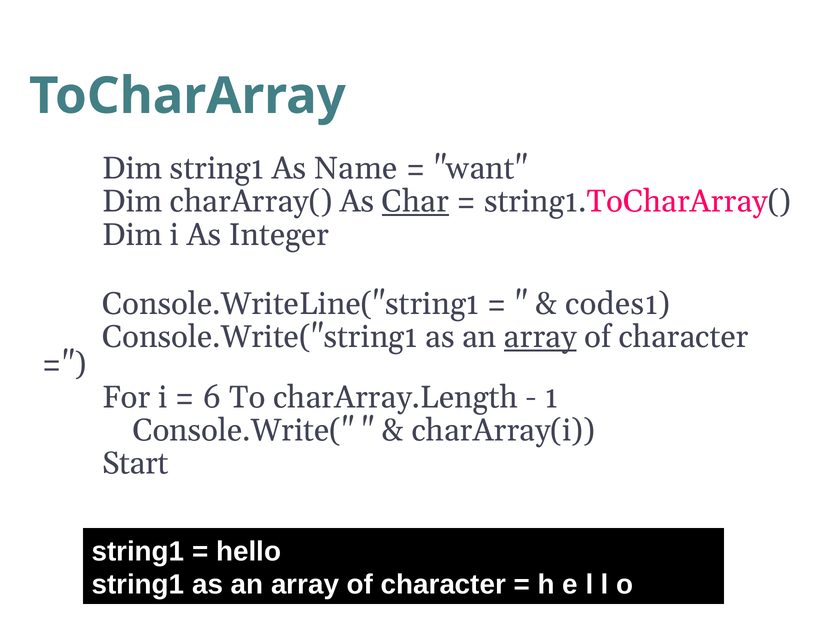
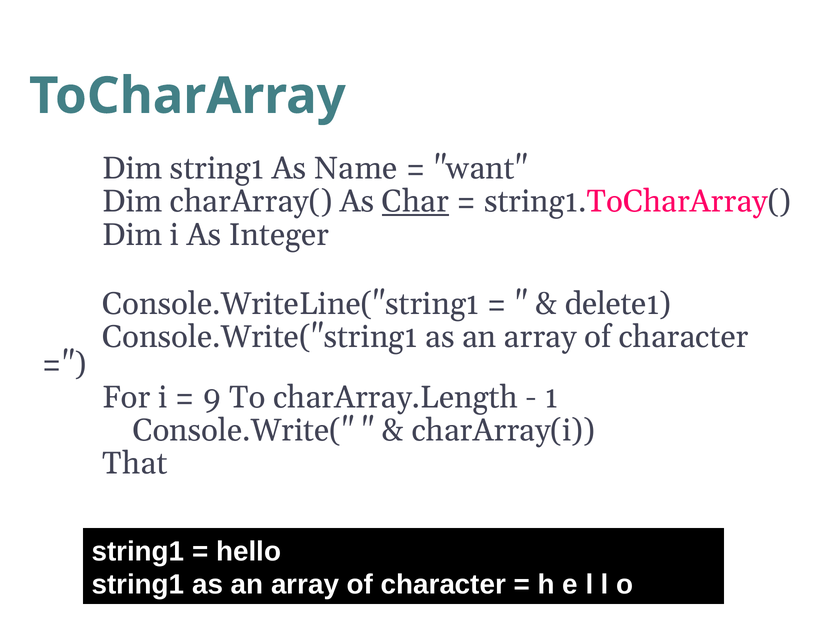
codes1: codes1 -> delete1 (618, 304)
array underline: present -> none (540, 337)
6: 6 -> 9 (212, 397)
Start: Start -> That (135, 464)
